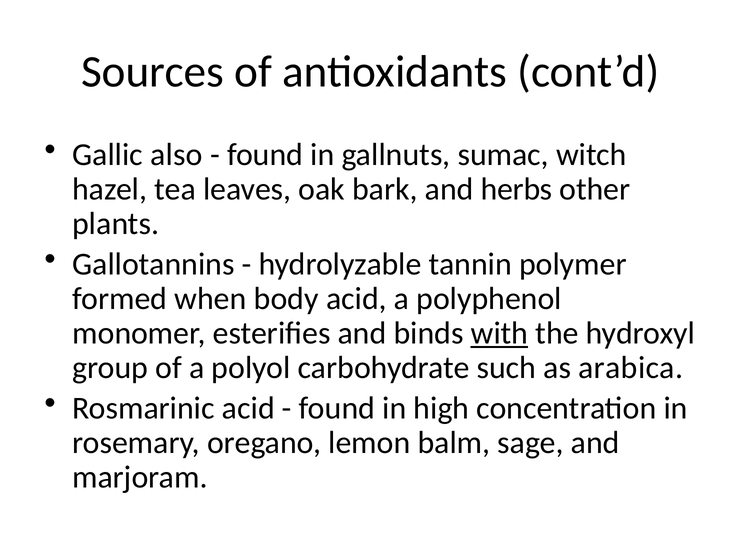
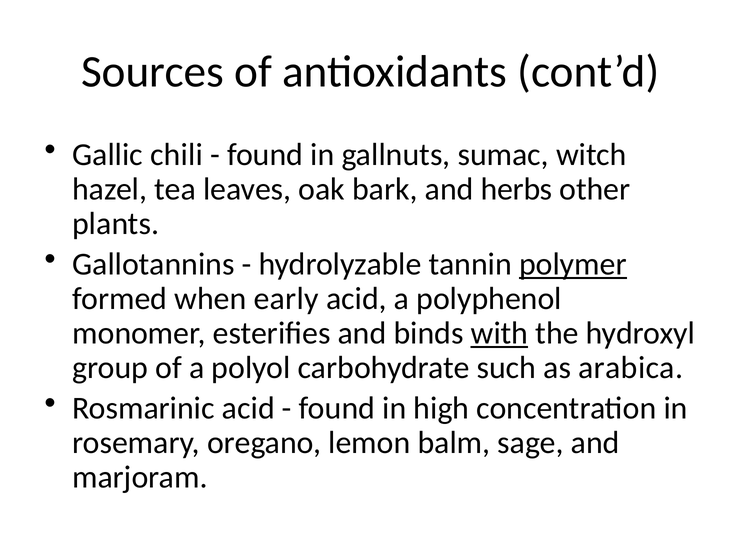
also: also -> chili (176, 155)
polymer underline: none -> present (573, 264)
body: body -> early (286, 299)
